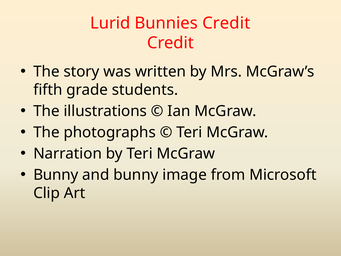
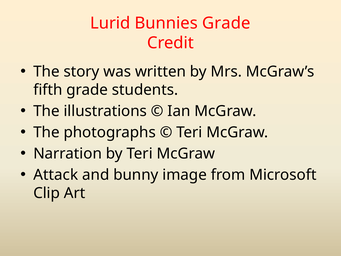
Bunnies Credit: Credit -> Grade (226, 23)
Bunny: Bunny -> Attack (56, 175)
